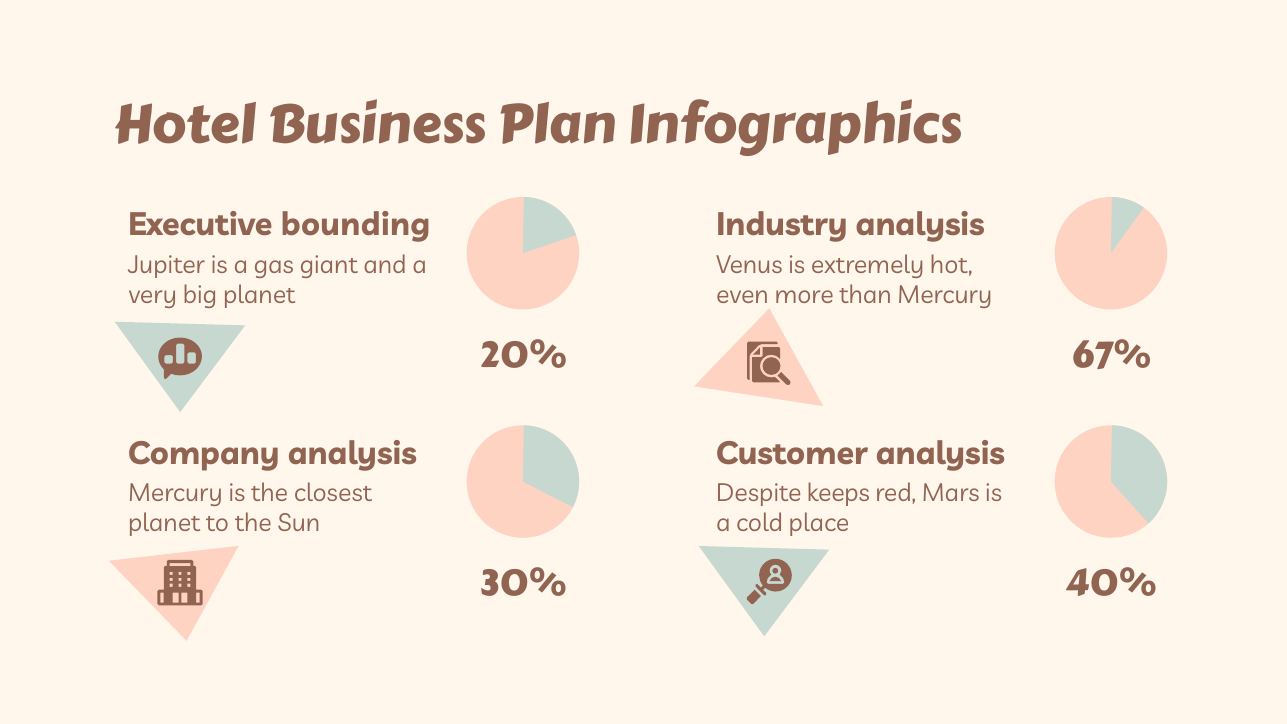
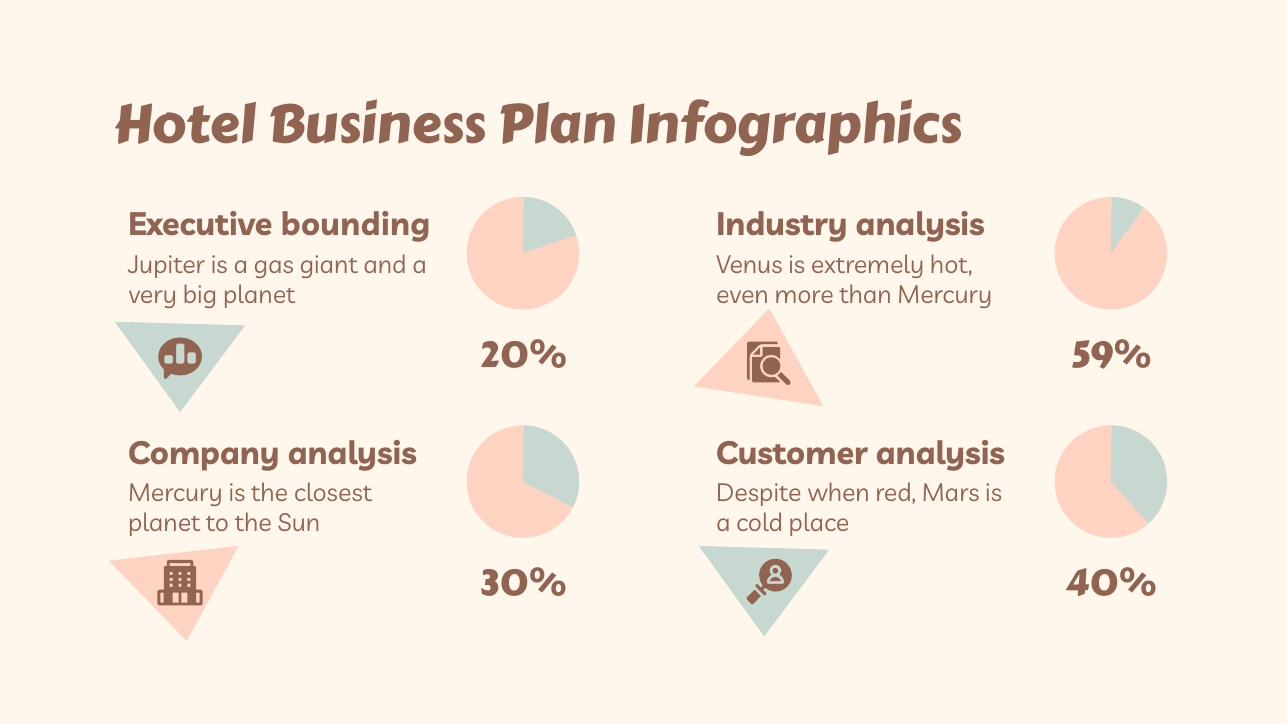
67%: 67% -> 59% (1111, 355)
keeps: keeps -> when (838, 493)
